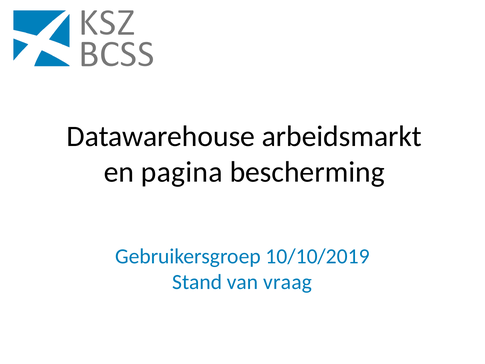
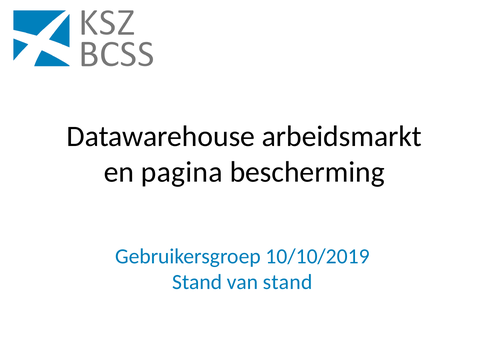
van vraag: vraag -> stand (288, 282)
